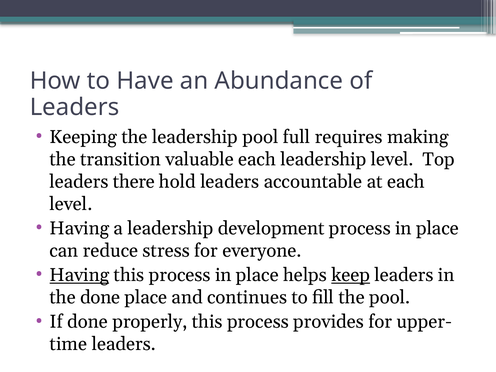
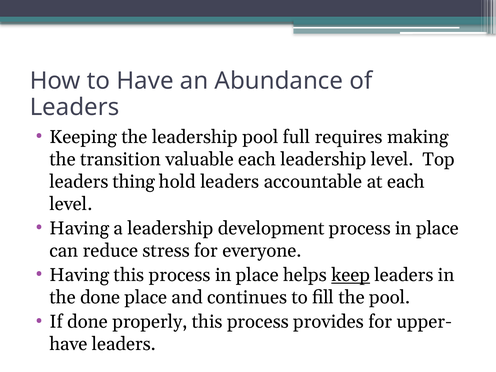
there: there -> thing (134, 182)
Having underline: present -> none (79, 275)
time: time -> have (68, 344)
